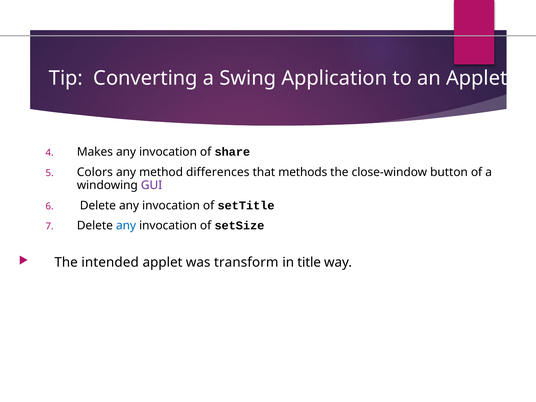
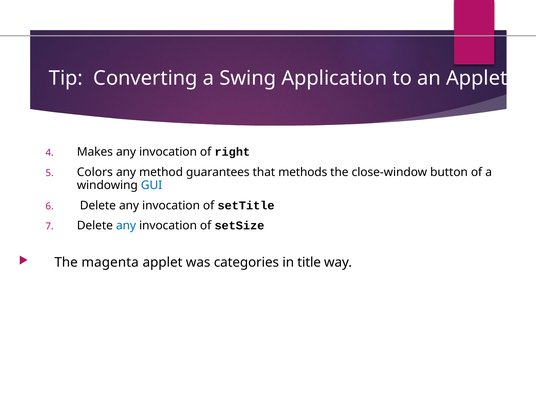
share: share -> right (232, 152)
differences: differences -> guarantees (218, 172)
GUI colour: purple -> blue (152, 185)
intended: intended -> magenta (110, 262)
transform: transform -> categories (246, 262)
